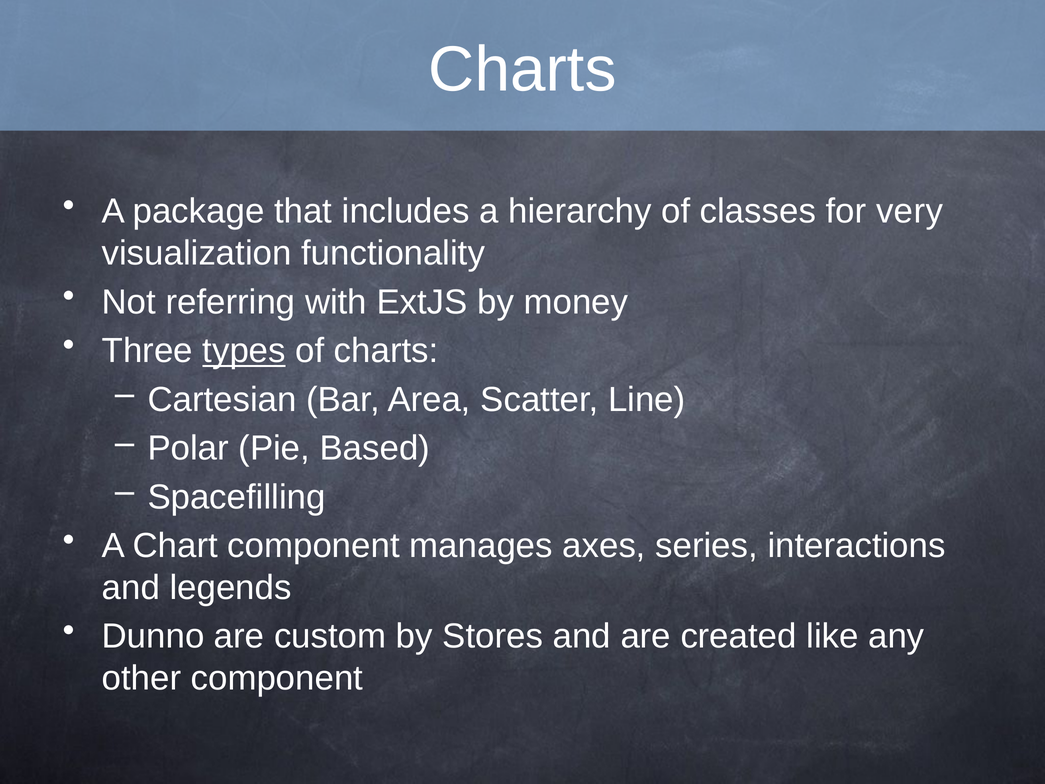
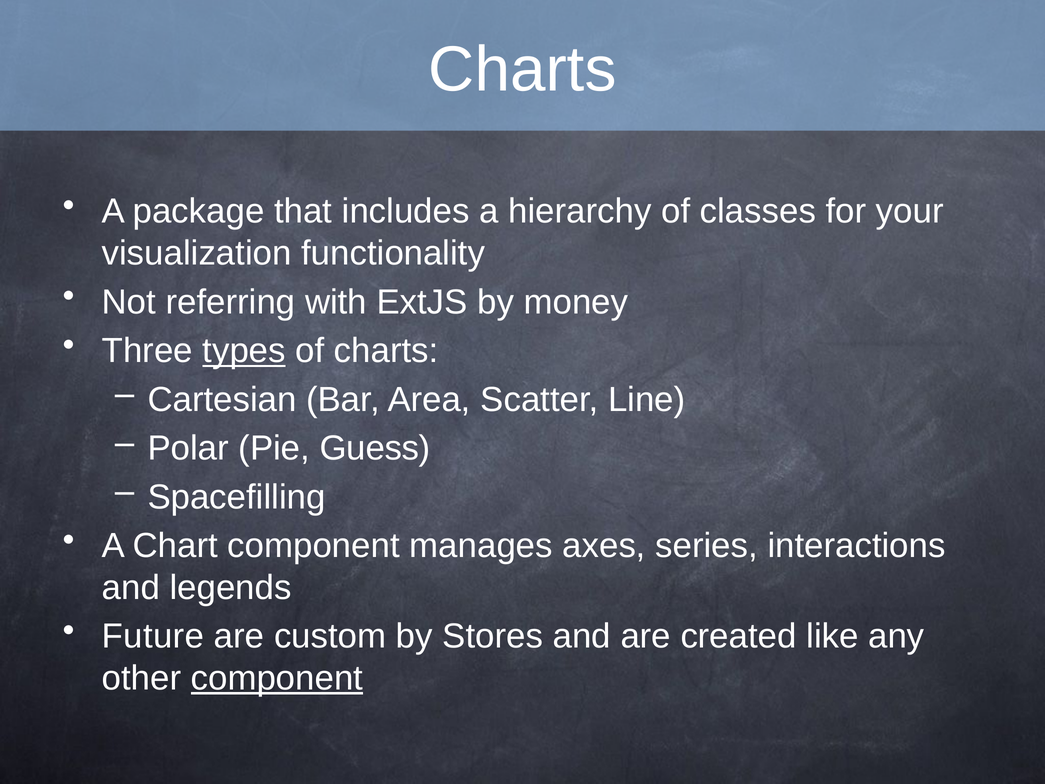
very: very -> your (910, 211)
Based: Based -> Guess (375, 448)
Dunno: Dunno -> Future (153, 636)
component underline: none -> present (277, 678)
